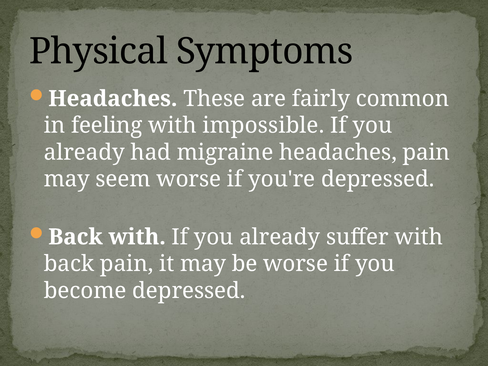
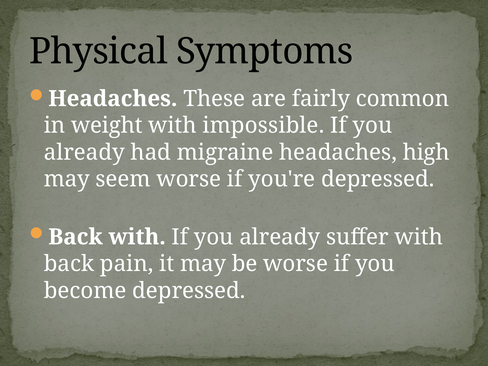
feeling: feeling -> weight (107, 126)
headaches pain: pain -> high (426, 152)
